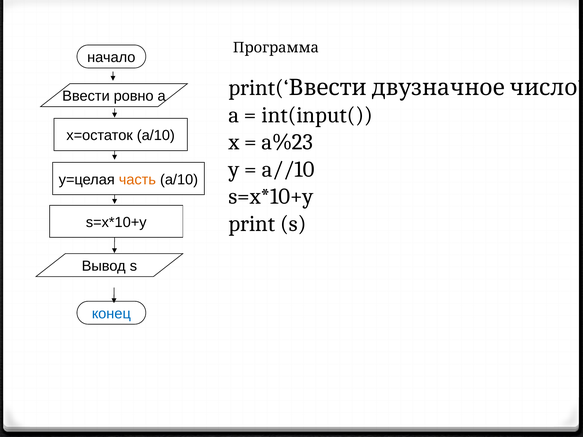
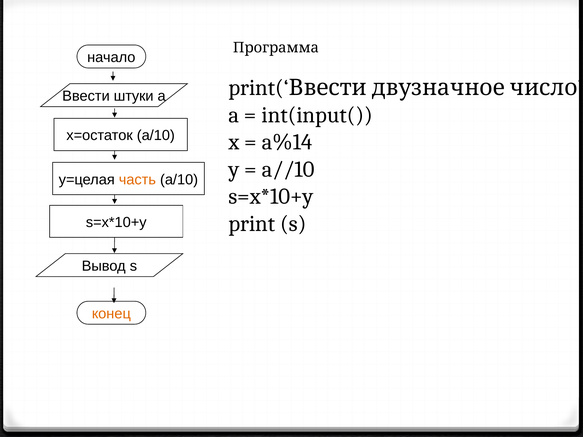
ровно: ровно -> штуки (134, 96)
a%23: a%23 -> a%14 (287, 142)
конец colour: blue -> orange (111, 314)
